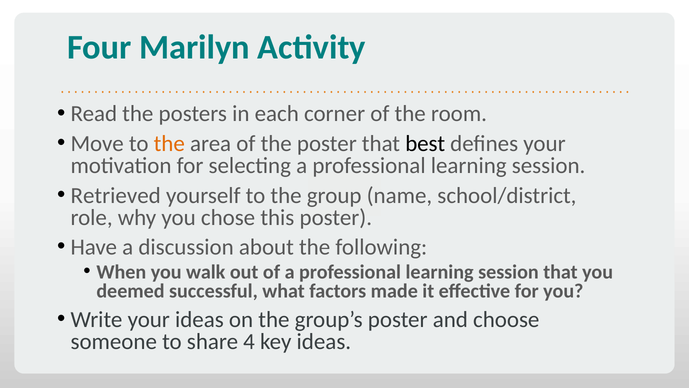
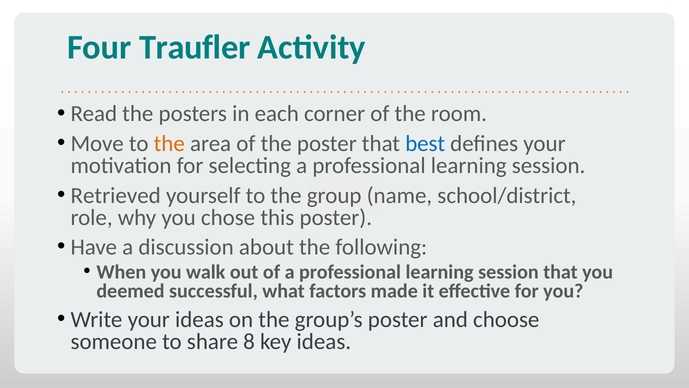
Marilyn: Marilyn -> Traufler (195, 47)
best colour: black -> blue (425, 143)
4: 4 -> 8 (249, 341)
